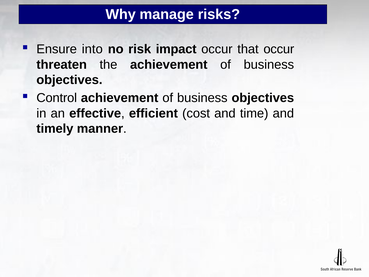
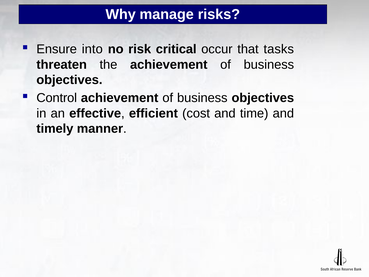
impact: impact -> critical (176, 49)
that occur: occur -> tasks (279, 49)
